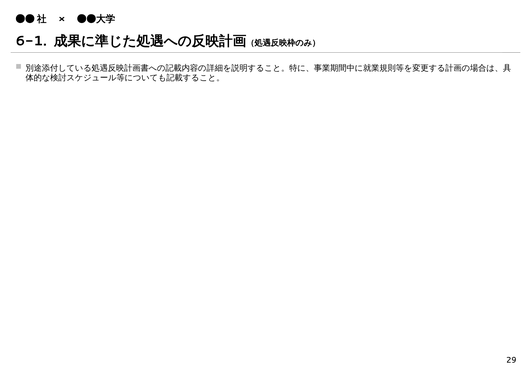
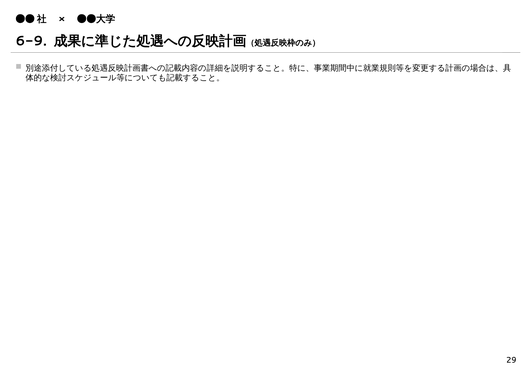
6-1: 6-1 -> 6-9 (31, 41)
